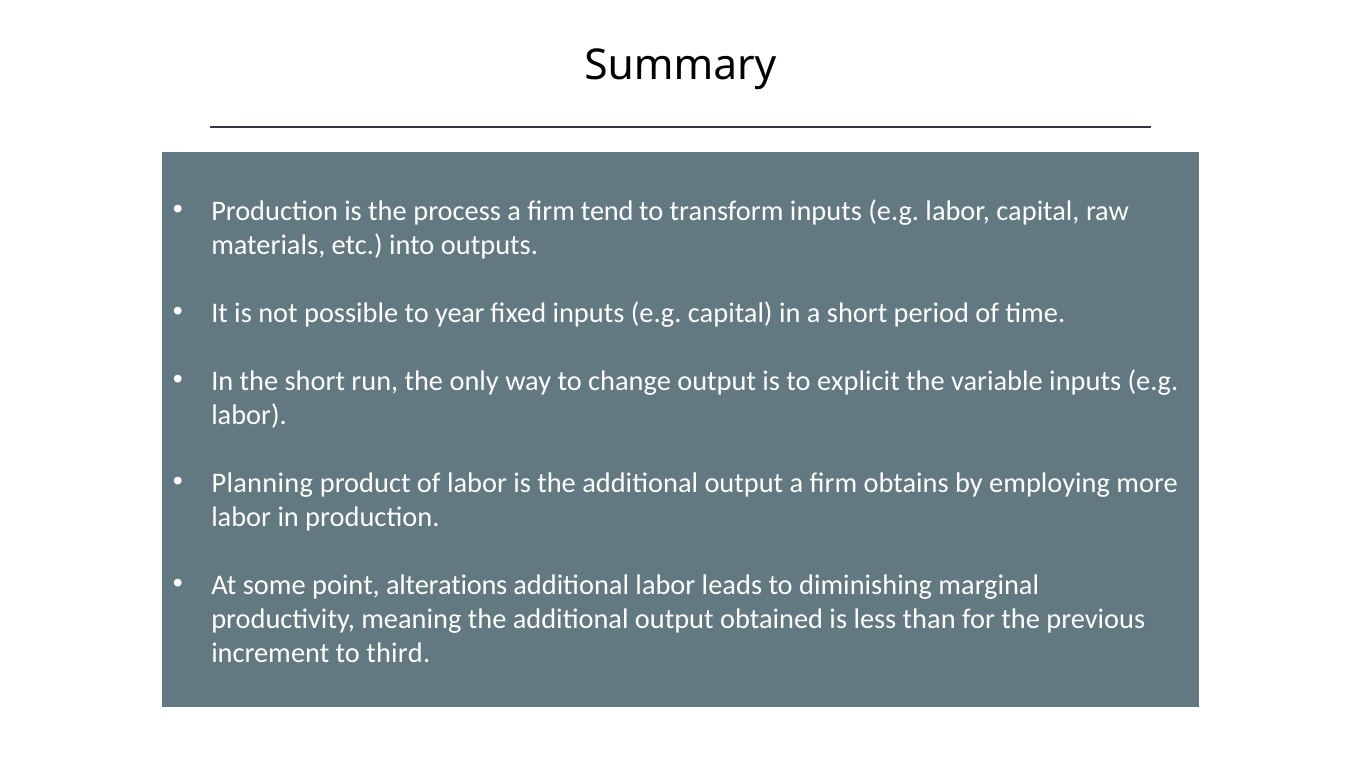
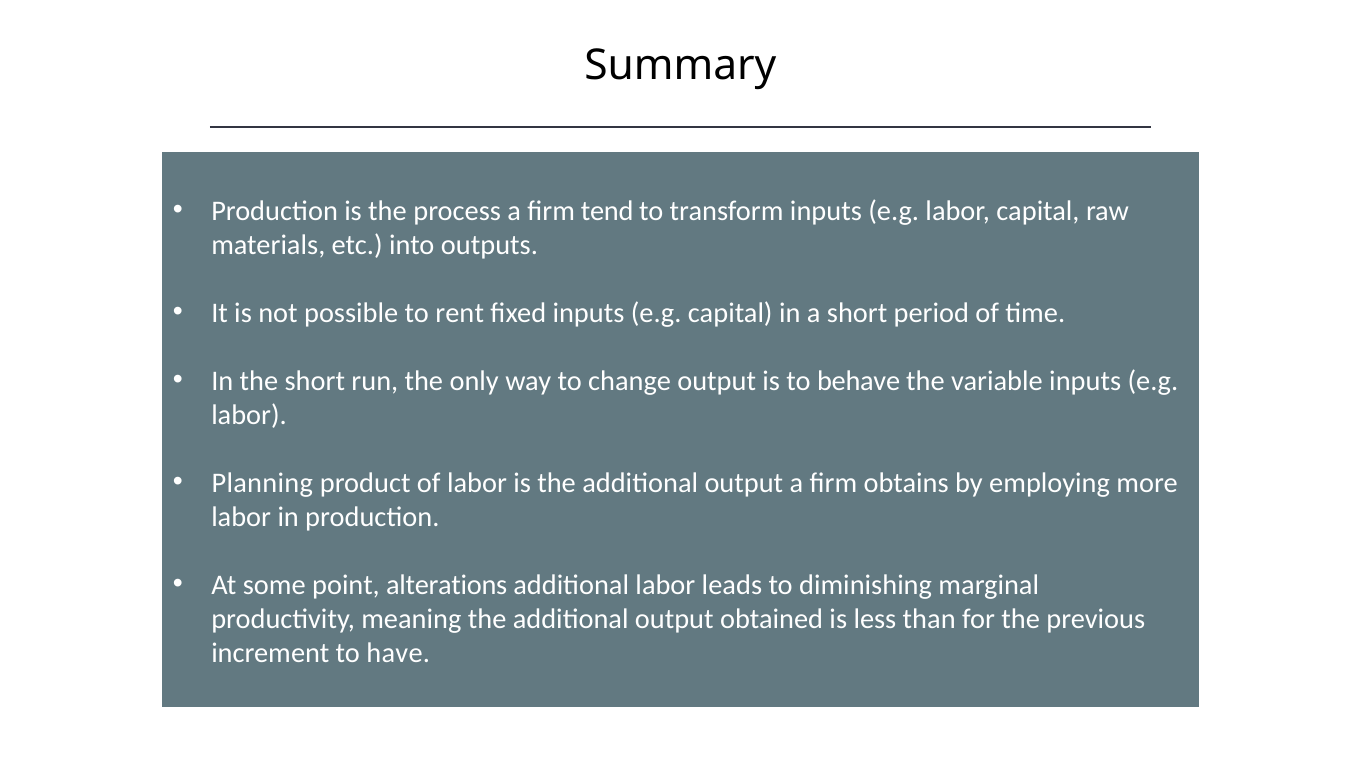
year: year -> rent (460, 313)
explicit: explicit -> behave (859, 381)
third: third -> have (398, 653)
